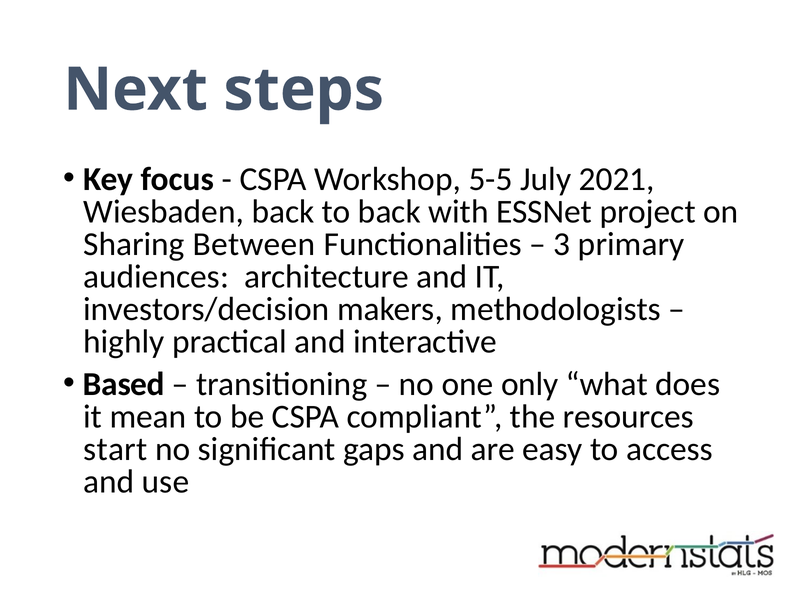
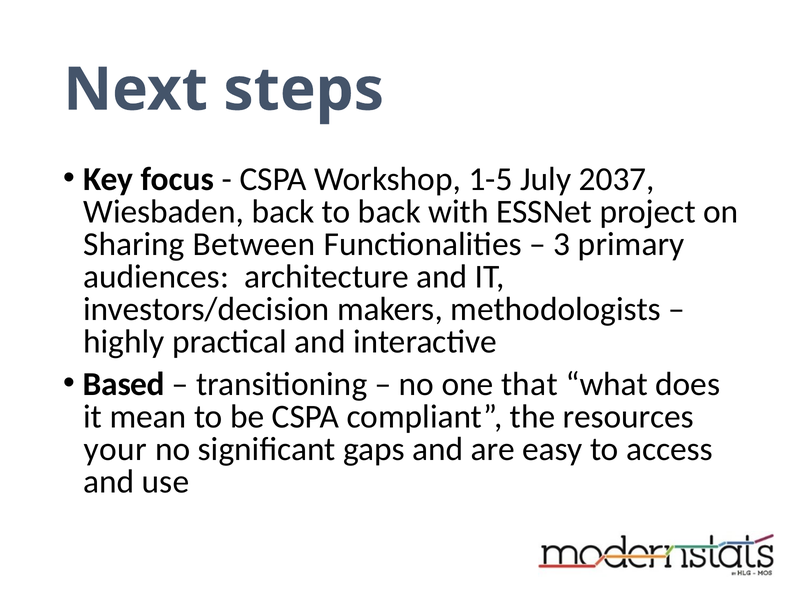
5-5: 5-5 -> 1-5 (491, 179)
2021: 2021 -> 2037 (617, 179)
only: only -> that (529, 385)
start: start -> your (115, 450)
